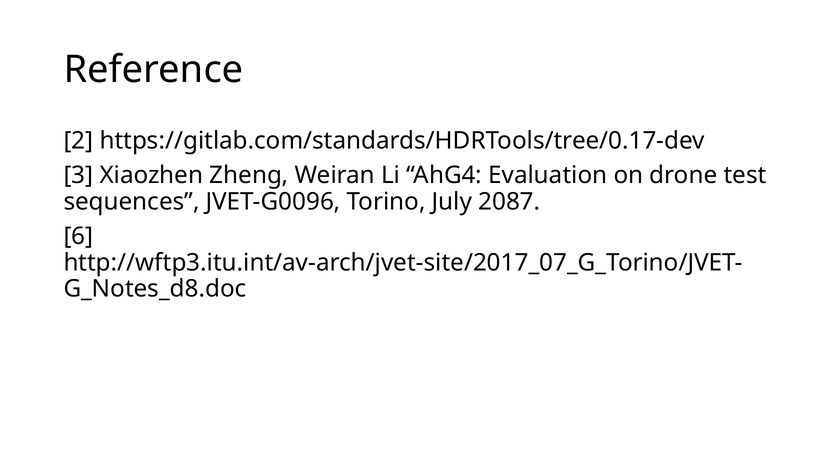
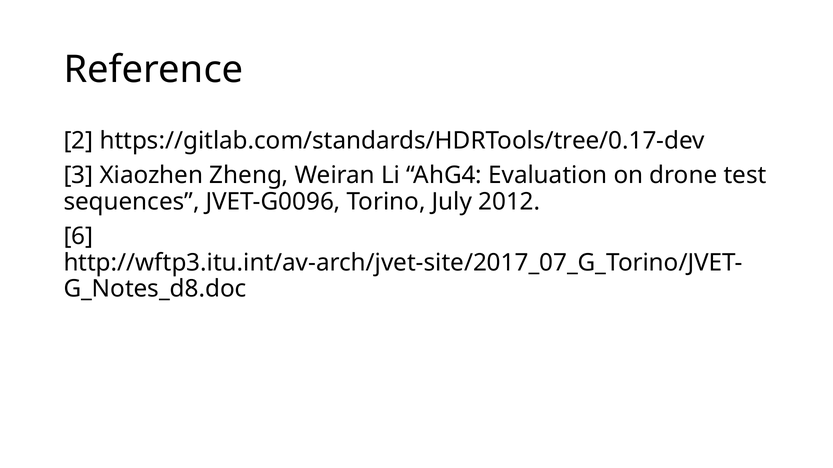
2087: 2087 -> 2012 (509, 202)
